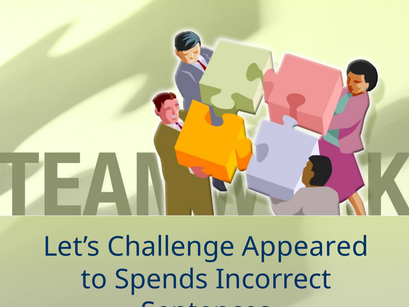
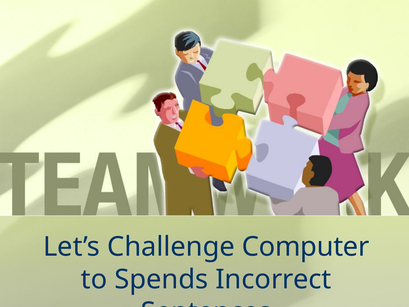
Appeared: Appeared -> Computer (306, 247)
